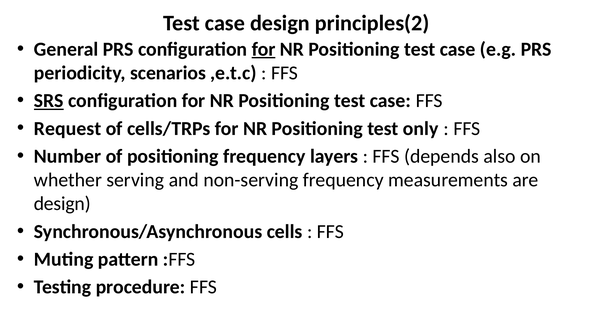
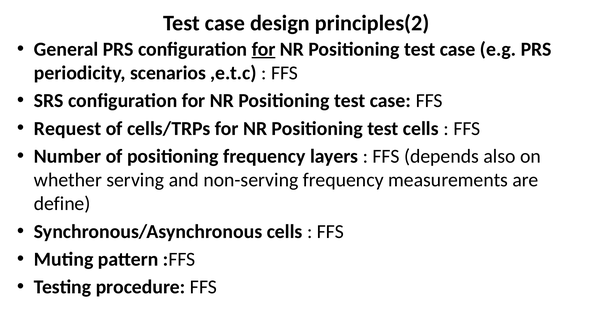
SRS underline: present -> none (49, 101)
test only: only -> cells (421, 128)
design: design -> define (62, 204)
